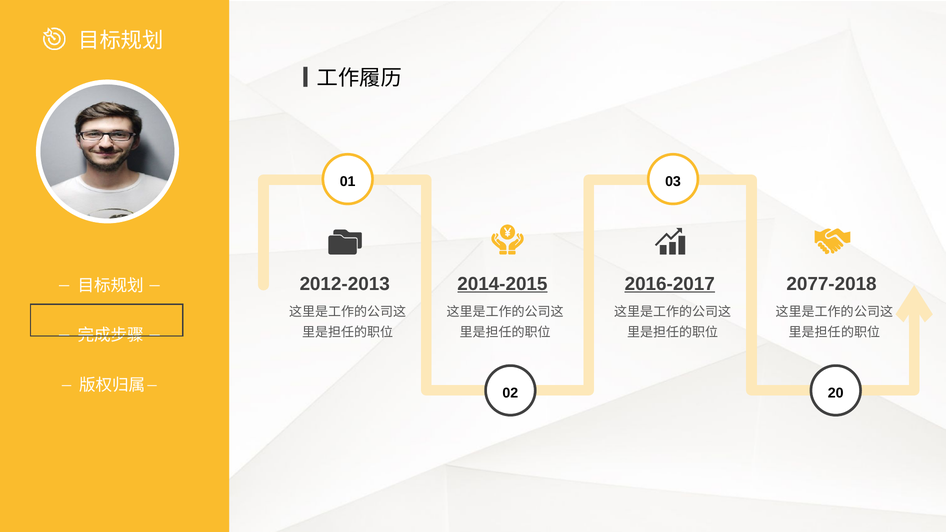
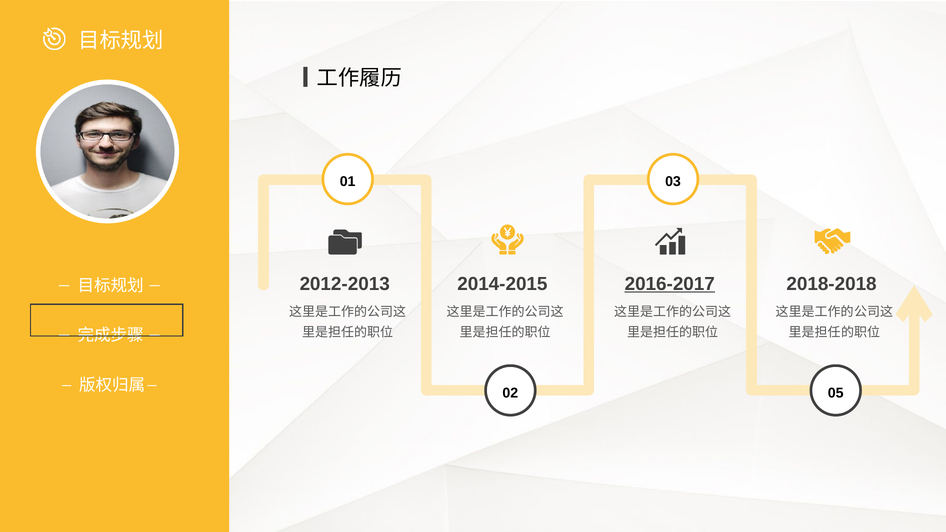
2014-2015 underline: present -> none (502, 284)
2077-2018: 2077-2018 -> 2018-2018 (832, 284)
20: 20 -> 05 (836, 393)
